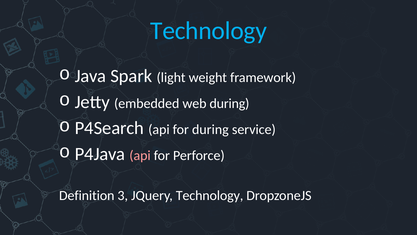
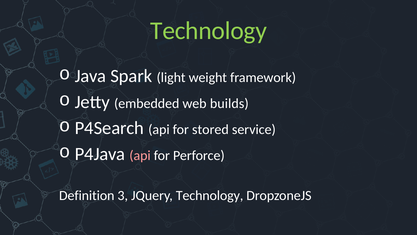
Technology colour: light blue -> light green (209, 31)
web during: during -> builds (229, 103)
for during: during -> stored (210, 129)
